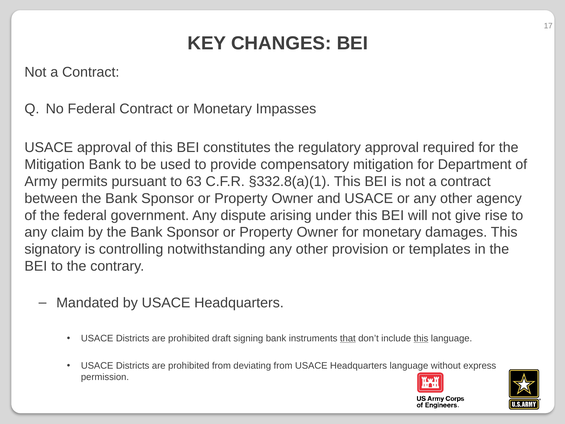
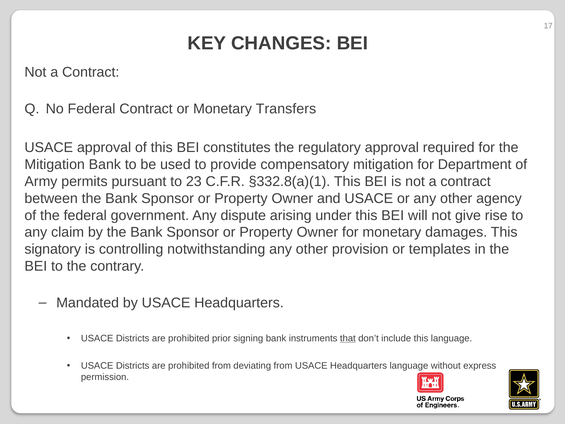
Impasses: Impasses -> Transfers (286, 109)
63: 63 -> 23 (194, 181)
draft: draft -> prior (221, 338)
this underline: present -> none (421, 338)
